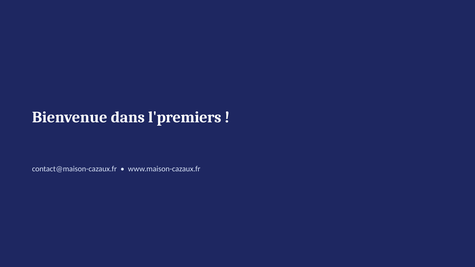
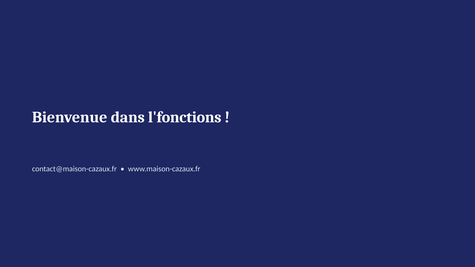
l'premiers: l'premiers -> l'fonctions (185, 117)
